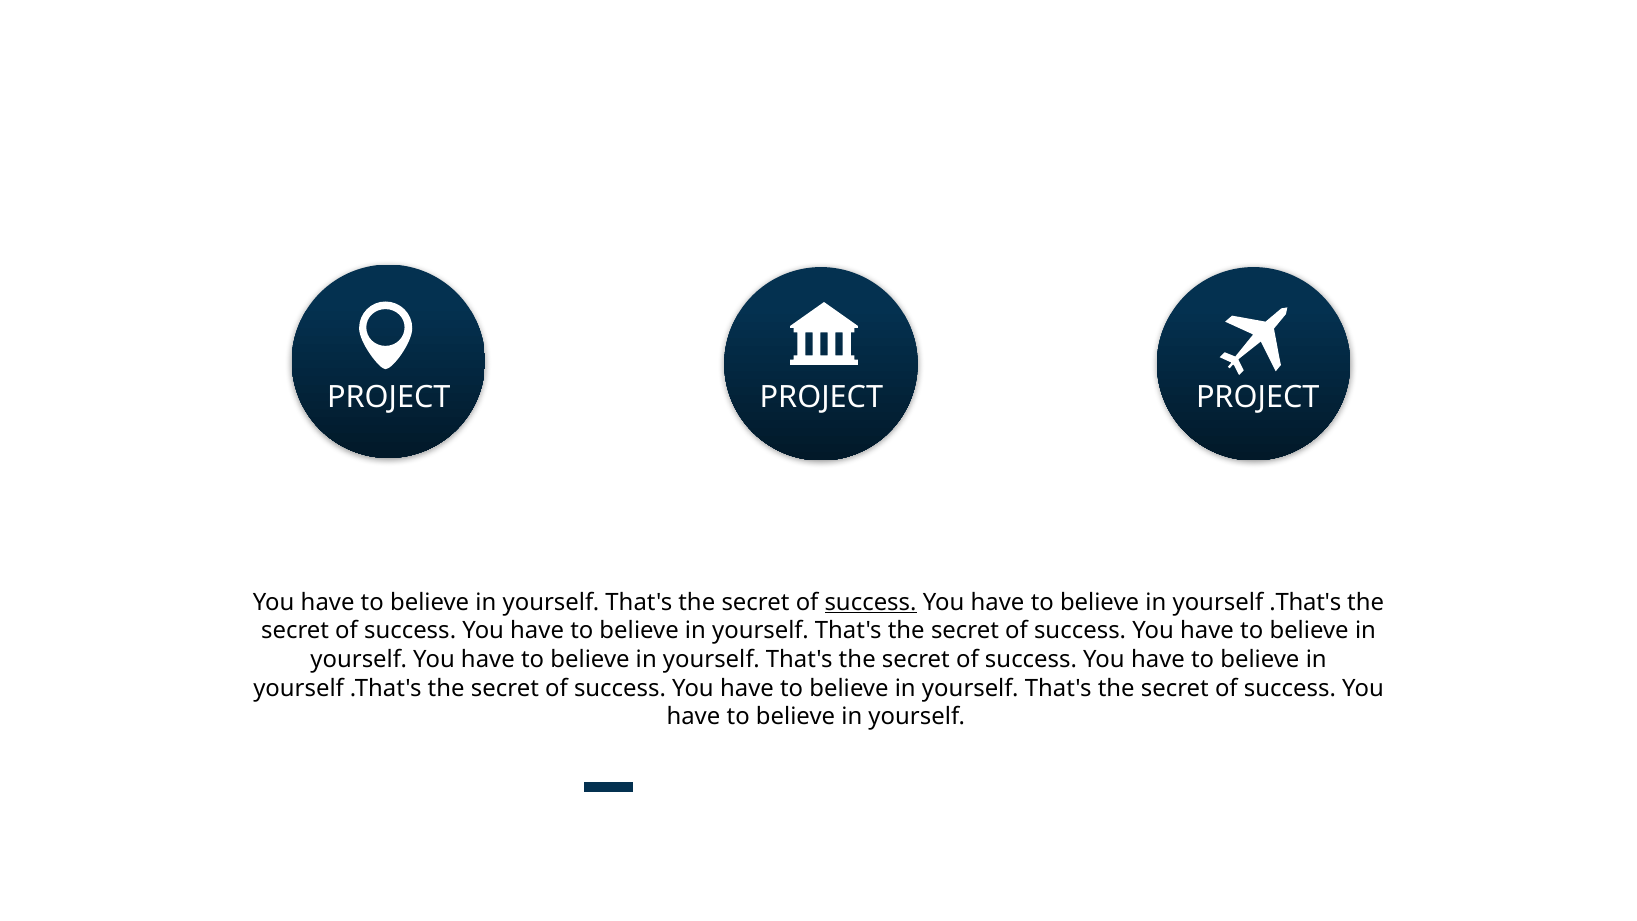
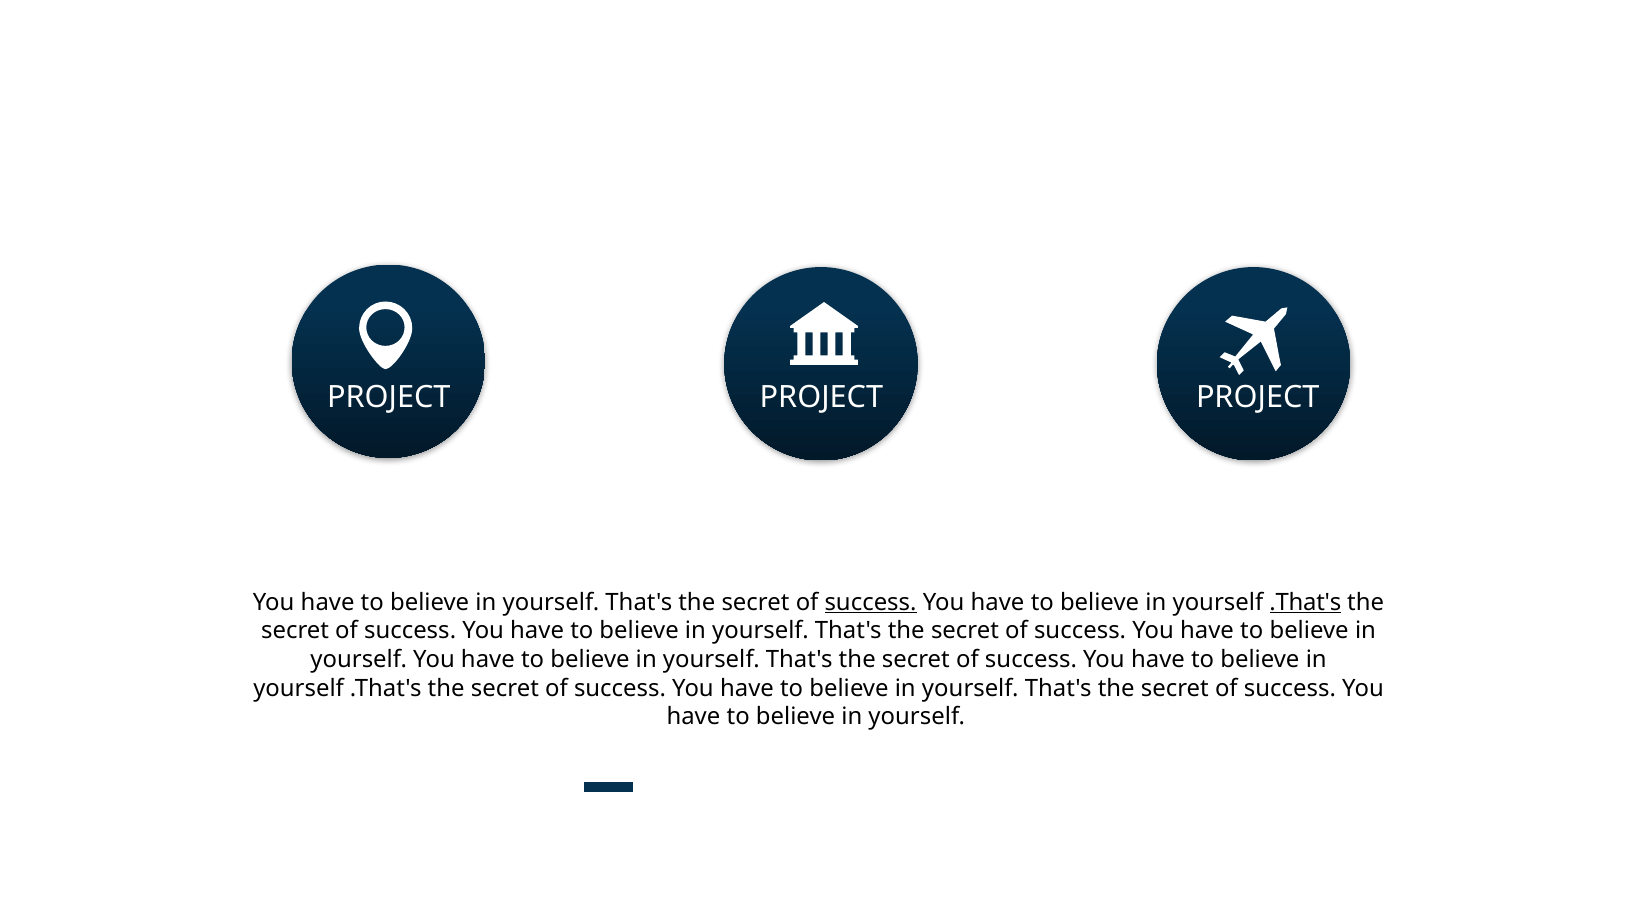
.That's underline: none -> present (1305, 602)
